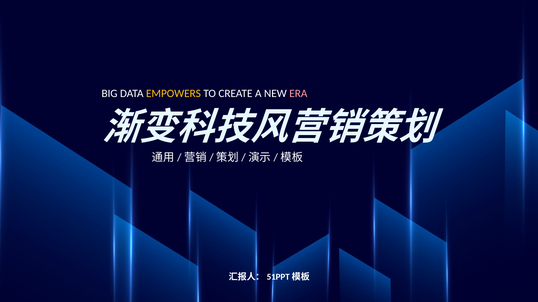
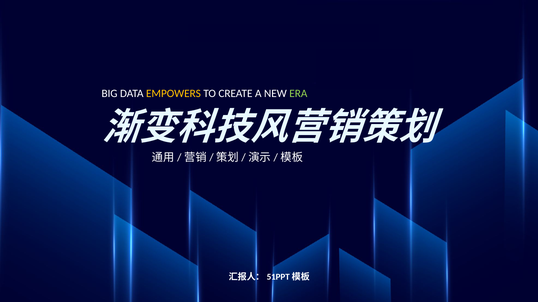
ERA colour: pink -> light green (298, 94)
